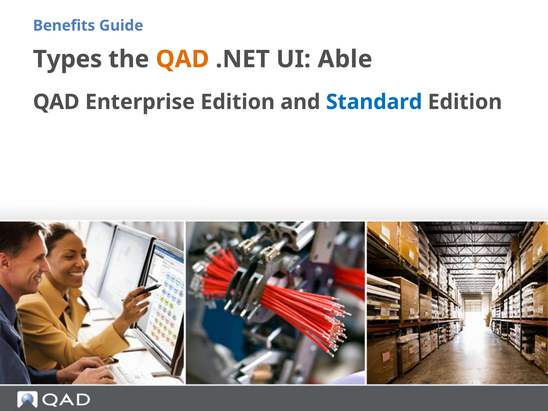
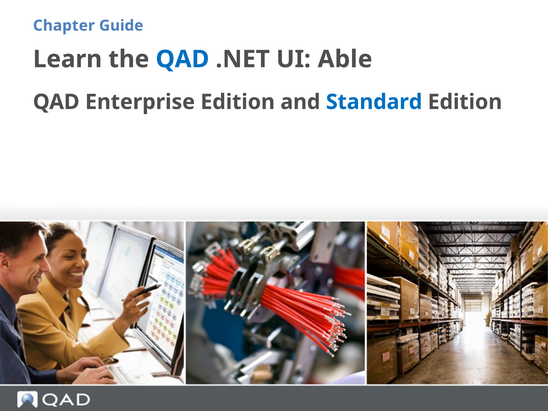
Benefits: Benefits -> Chapter (64, 26)
Types: Types -> Learn (67, 59)
QAD colour: orange -> blue (182, 59)
